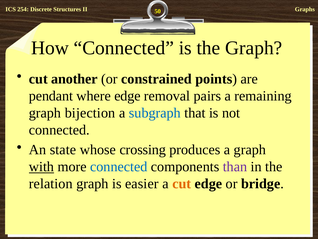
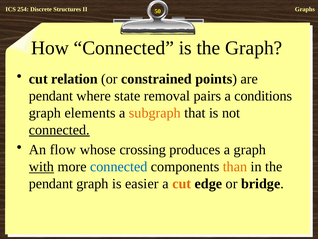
another: another -> relation (74, 79)
where edge: edge -> state (127, 96)
remaining: remaining -> conditions (263, 96)
bijection: bijection -> elements (90, 113)
subgraph colour: blue -> orange (155, 113)
connected underline: none -> present (59, 130)
state: state -> flow (63, 149)
than colour: purple -> orange (235, 166)
relation: relation -> pendant (51, 183)
